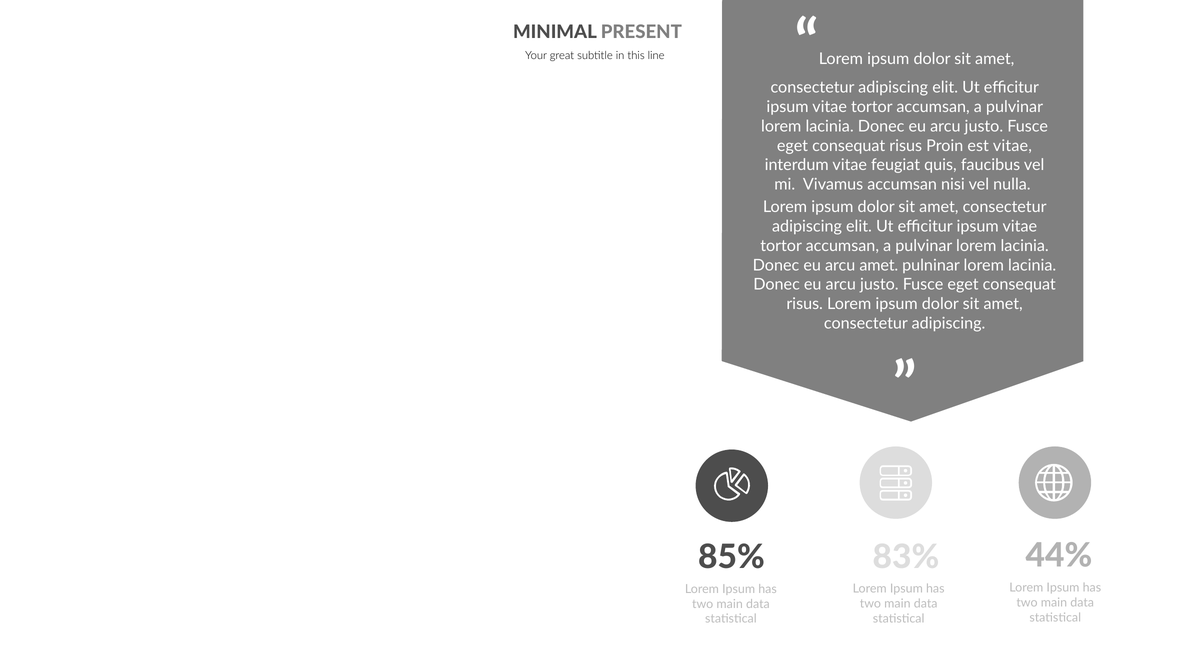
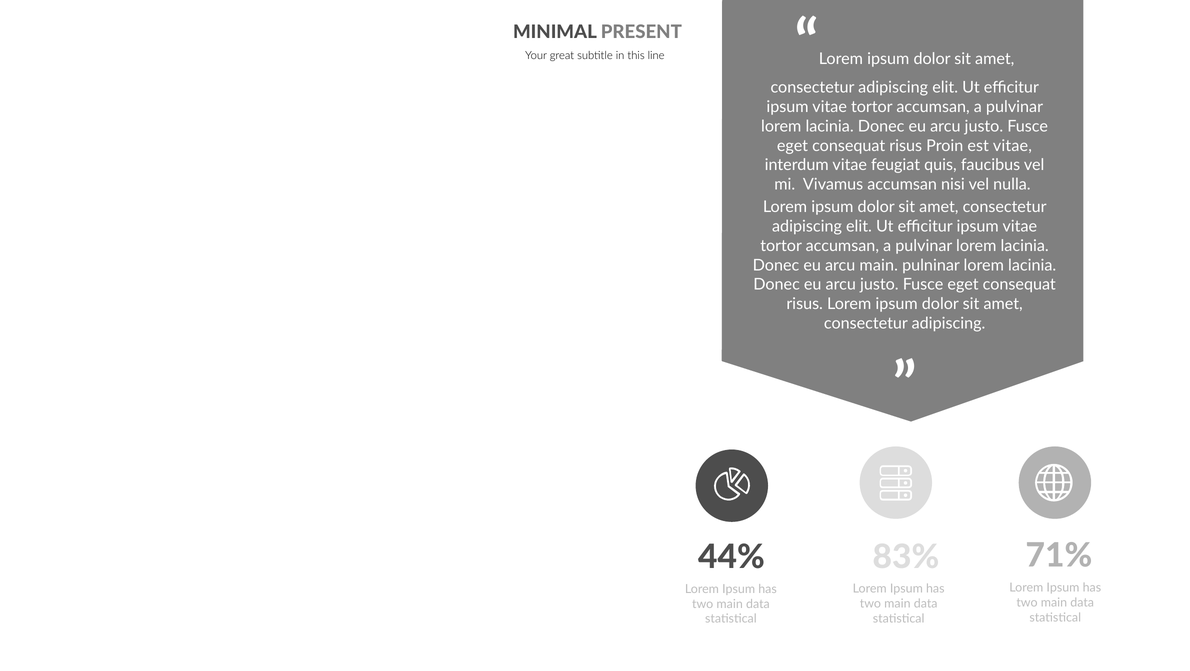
arcu amet: amet -> main (879, 265)
44%: 44% -> 71% (1059, 556)
85%: 85% -> 44% (732, 557)
